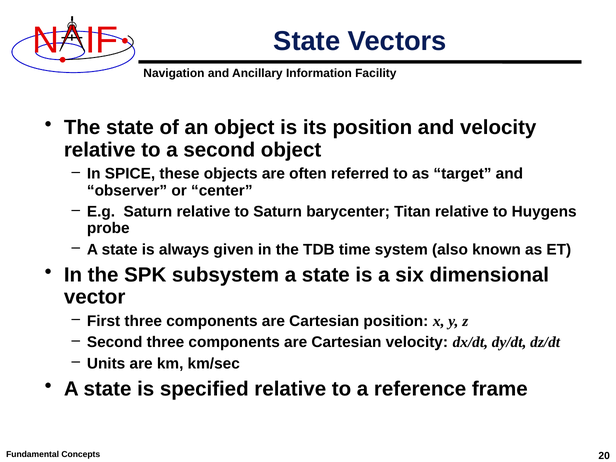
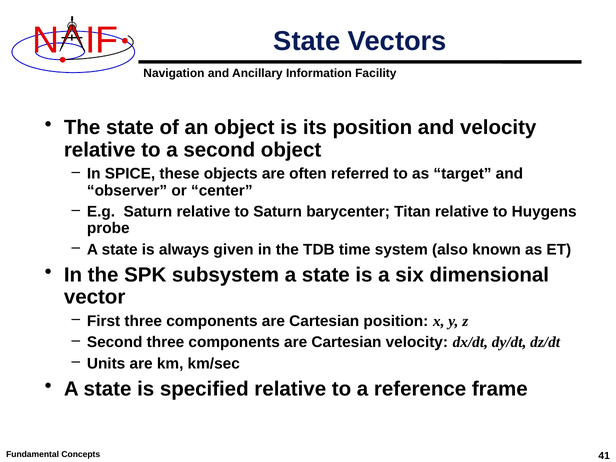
20: 20 -> 41 (604, 456)
